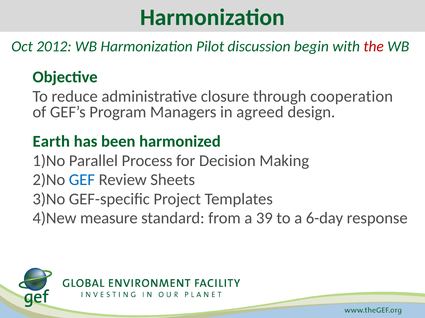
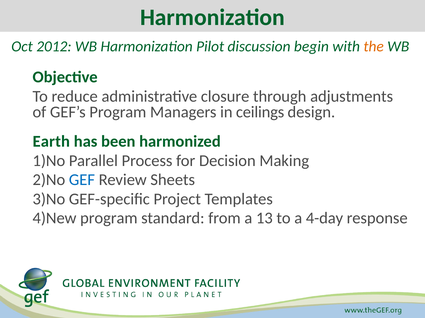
the colour: red -> orange (374, 46)
cooperation: cooperation -> adjustments (352, 96)
agreed: agreed -> ceilings (260, 112)
measure: measure -> program (109, 219)
39: 39 -> 13 (264, 219)
6-day: 6-day -> 4-day (325, 219)
